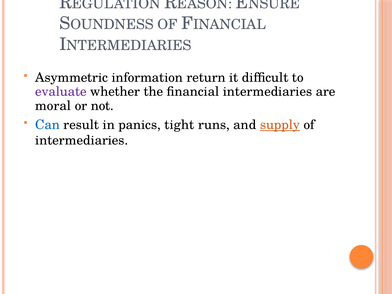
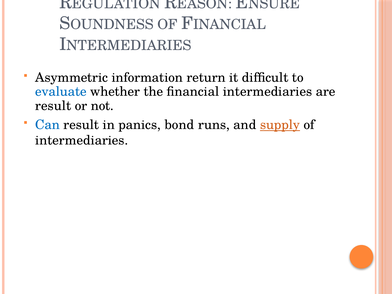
evaluate colour: purple -> blue (61, 92)
moral: moral -> result (53, 106)
tight: tight -> bond (179, 125)
